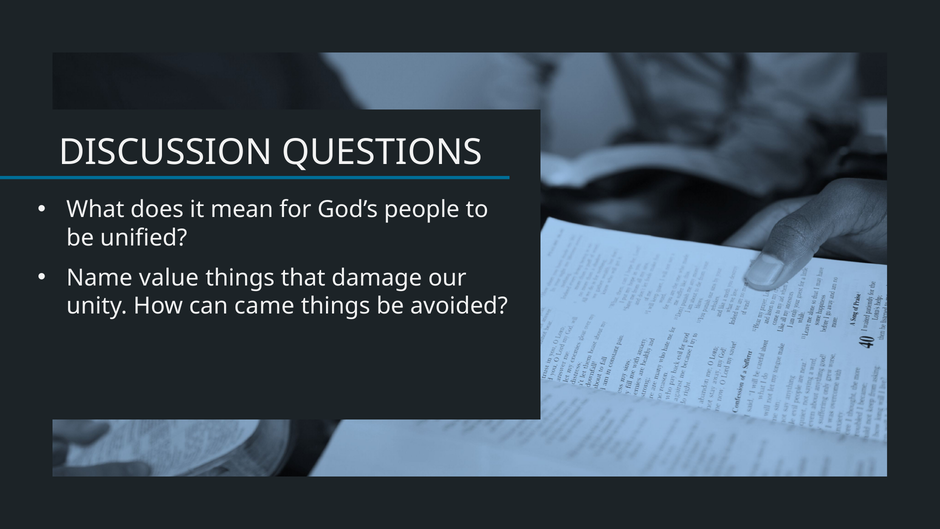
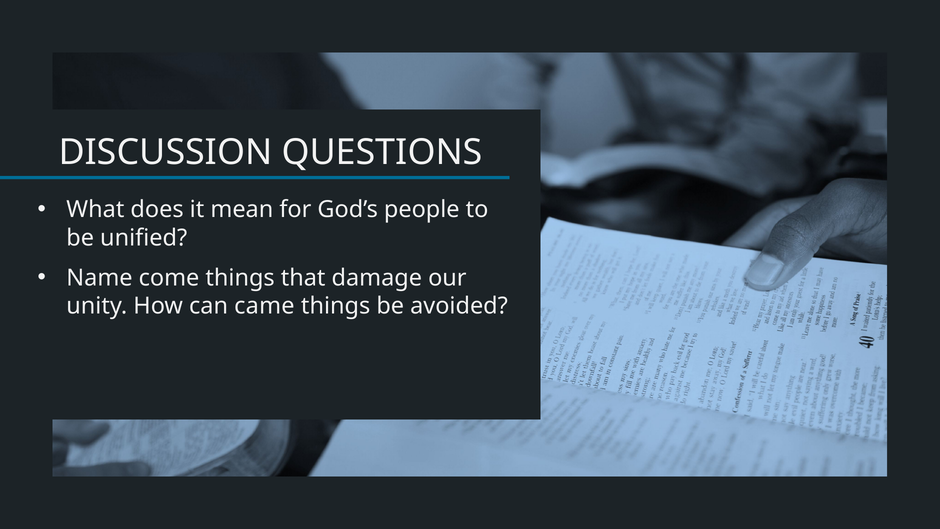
value: value -> come (169, 278)
